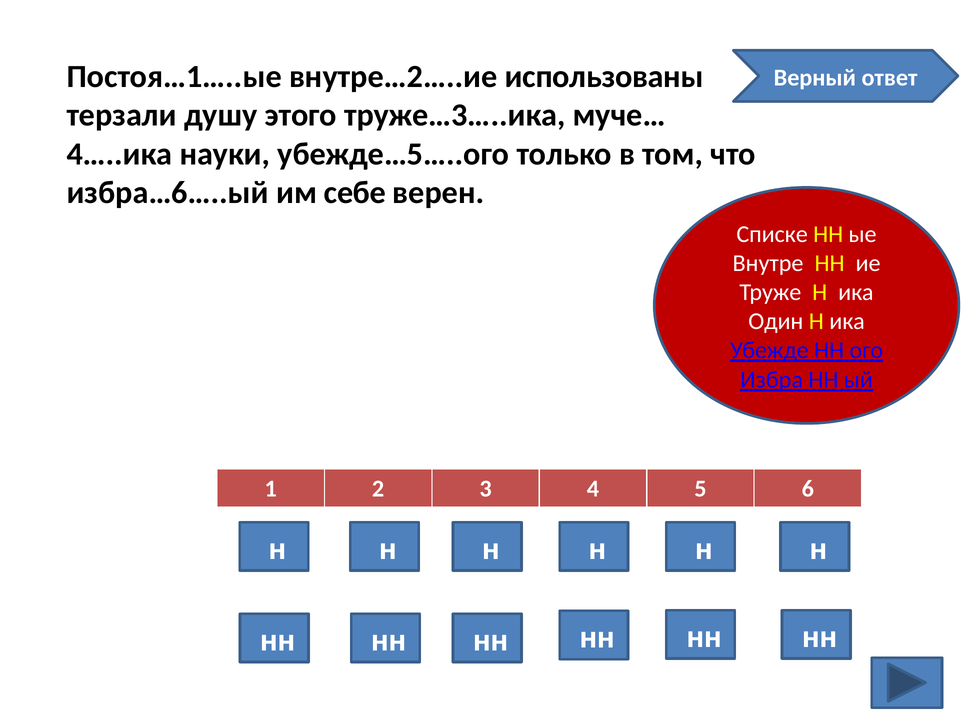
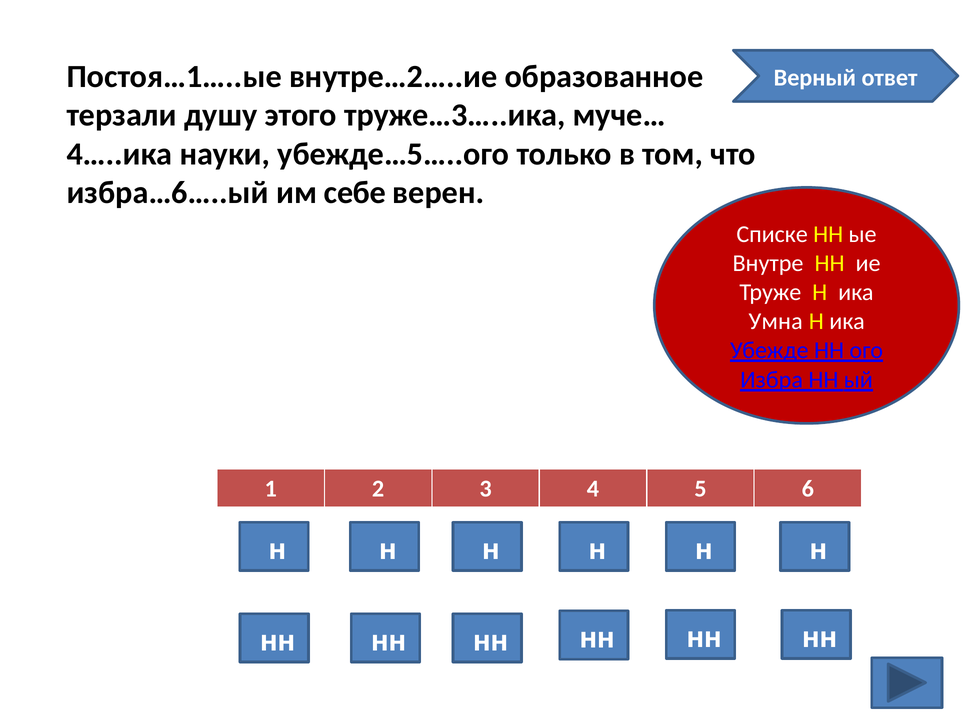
использованы: использованы -> образованное (604, 77)
Один: Один -> Умна (776, 321)
